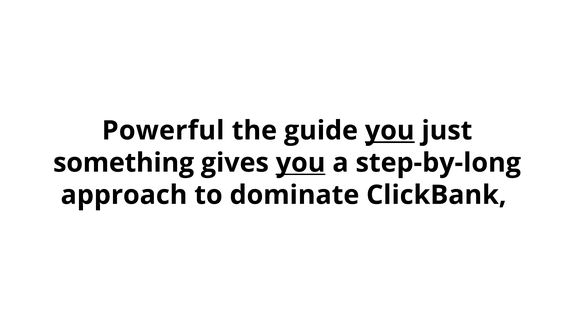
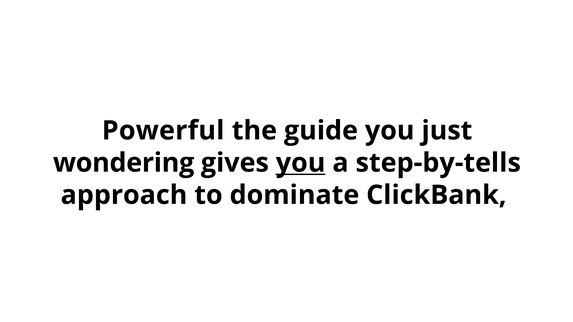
you underline: present -> none (390, 131)
something: something -> wondering (124, 163)
step-by-long: step-by-long -> step-by-tells (438, 163)
